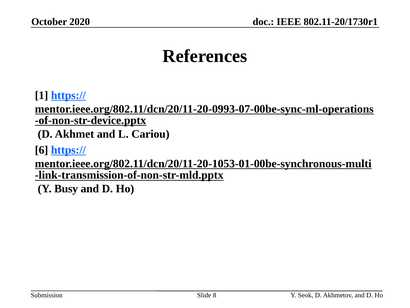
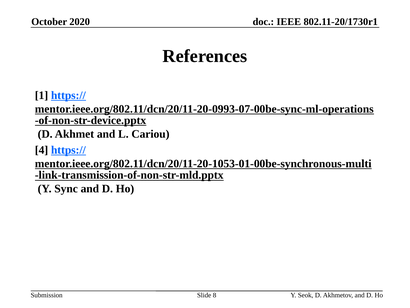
6: 6 -> 4 (42, 150)
Busy: Busy -> Sync (66, 189)
